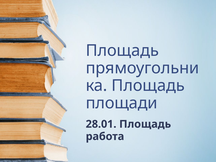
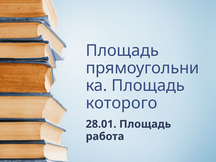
площади: площади -> которого (122, 103)
